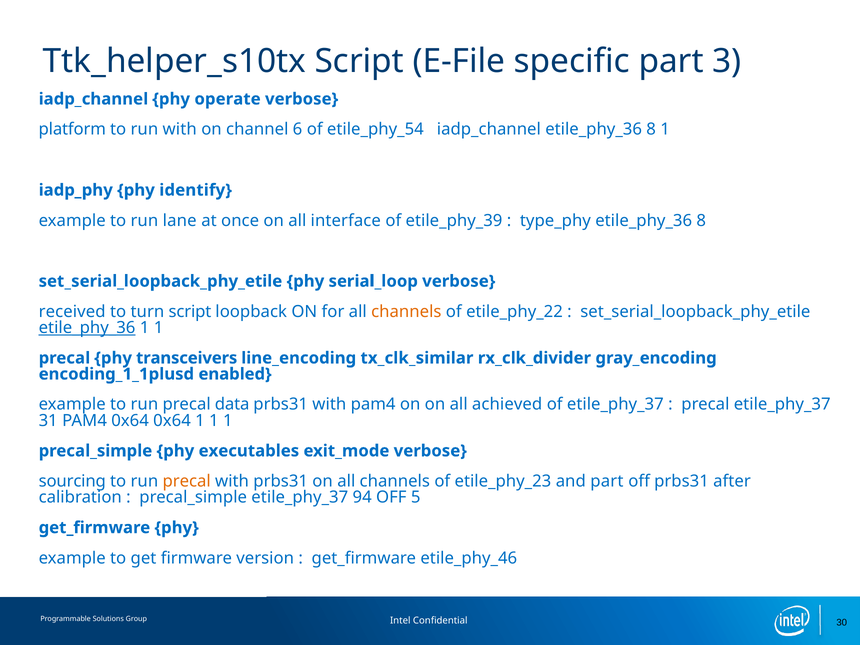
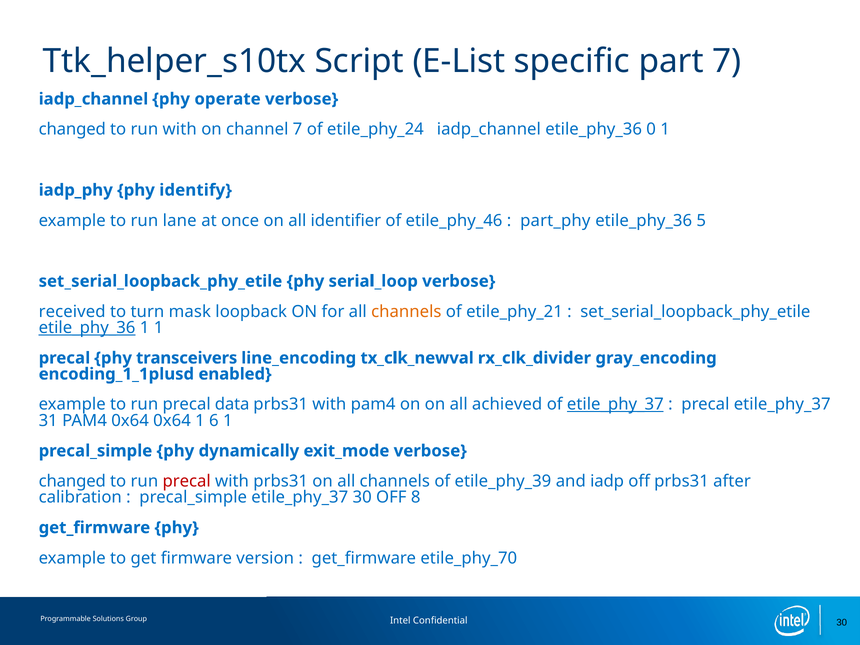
E-File: E-File -> E-List (459, 61)
part 3: 3 -> 7 (727, 61)
platform: platform -> changed (72, 129)
channel 6: 6 -> 7 (298, 129)
etile_phy_54: etile_phy_54 -> etile_phy_24 (375, 129)
iadp_channel etile_phy_36 8: 8 -> 0 (651, 129)
interface: interface -> identifier (346, 220)
etile_phy_39: etile_phy_39 -> etile_phy_46 (454, 220)
type_phy: type_phy -> part_phy (555, 220)
8: 8 -> 5 (701, 220)
turn script: script -> mask (190, 312)
etile_phy_22: etile_phy_22 -> etile_phy_21 (514, 312)
tx_clk_similar: tx_clk_similar -> tx_clk_newval (417, 358)
etile_phy_37 underline: none -> present (615, 404)
0x64 1 1: 1 -> 6 (214, 420)
executables: executables -> dynamically (249, 451)
sourcing: sourcing -> changed (72, 481)
precal colour: orange -> red (187, 481)
etile_phy_23: etile_phy_23 -> etile_phy_39 (503, 481)
and part: part -> iadp (607, 481)
etile_phy_37 94: 94 -> 30 (362, 497)
5: 5 -> 8 (416, 497)
etile_phy_46: etile_phy_46 -> etile_phy_70 (469, 558)
